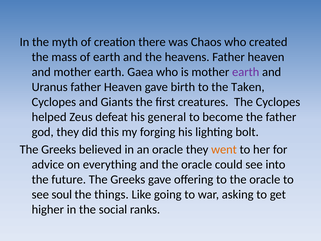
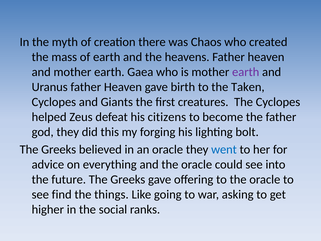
general: general -> citizens (167, 117)
went colour: orange -> blue (224, 149)
soul: soul -> find (62, 194)
